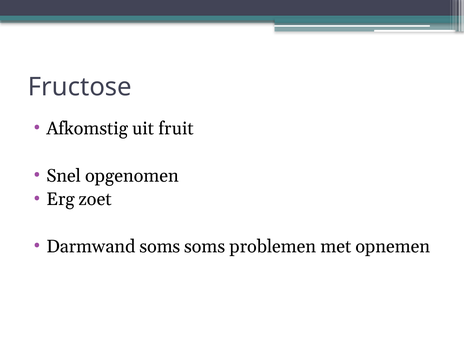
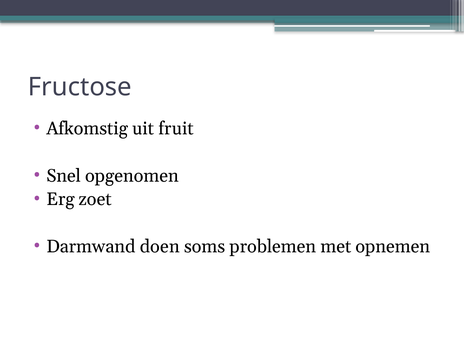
Darmwand soms: soms -> doen (160, 247)
